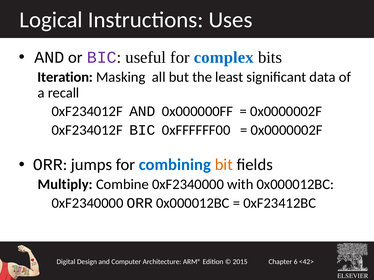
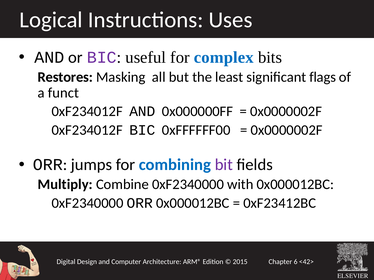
Iteration: Iteration -> Restores (65, 77)
data: data -> flags (323, 77)
recall: recall -> funct (63, 93)
bit colour: orange -> purple (224, 165)
